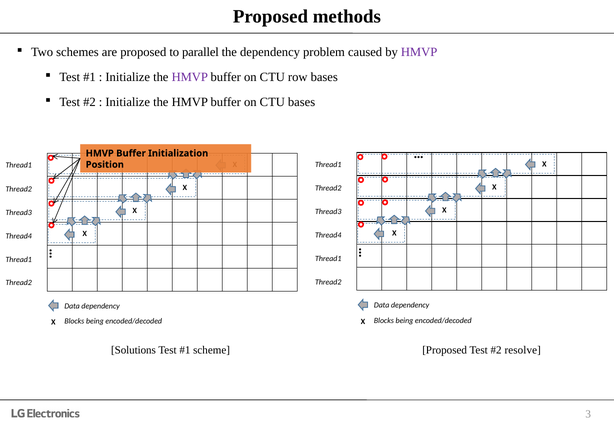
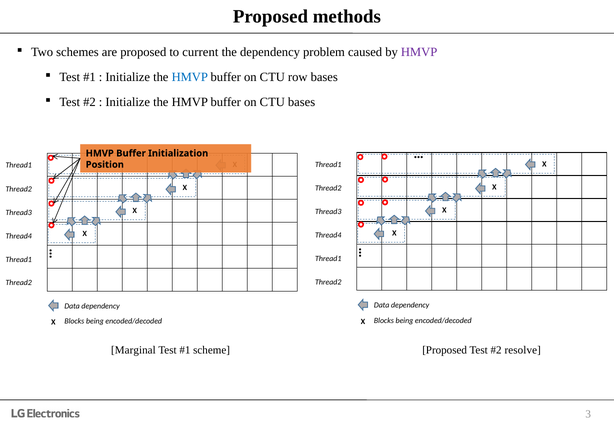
parallel: parallel -> current (200, 52)
HMVP colour: purple -> blue (190, 77)
Solutions: Solutions -> Marginal (133, 350)
